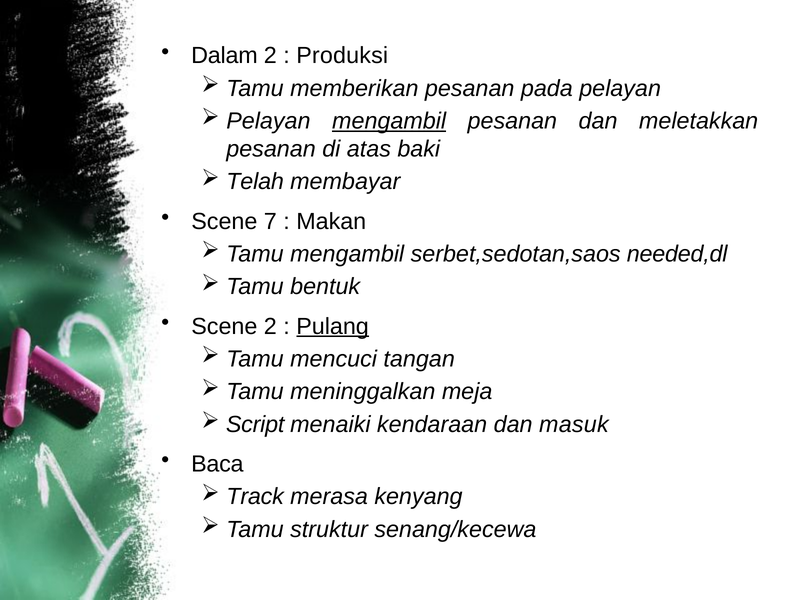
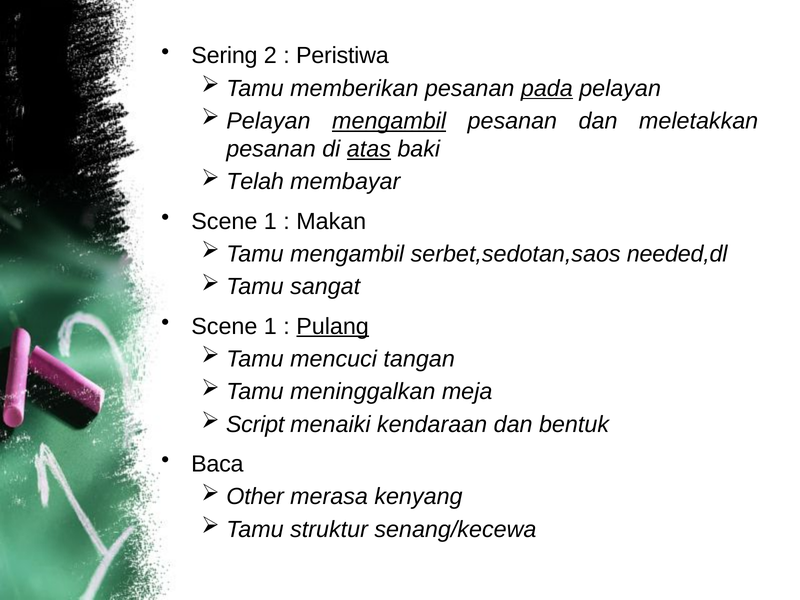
Dalam: Dalam -> Sering (224, 56)
Produksi: Produksi -> Peristiwa (342, 56)
pada underline: none -> present (547, 88)
atas underline: none -> present (369, 149)
7: 7 -> 1 (270, 221)
bentuk: bentuk -> sangat (325, 287)
2: 2 -> 1 (270, 326)
masuk: masuk -> bentuk (574, 424)
Track: Track -> Other (255, 497)
